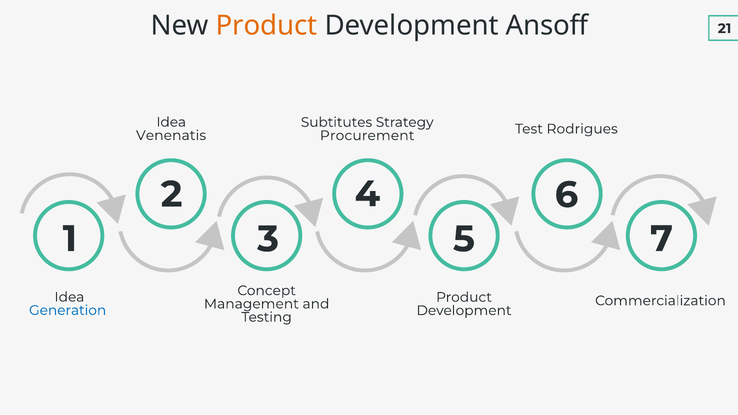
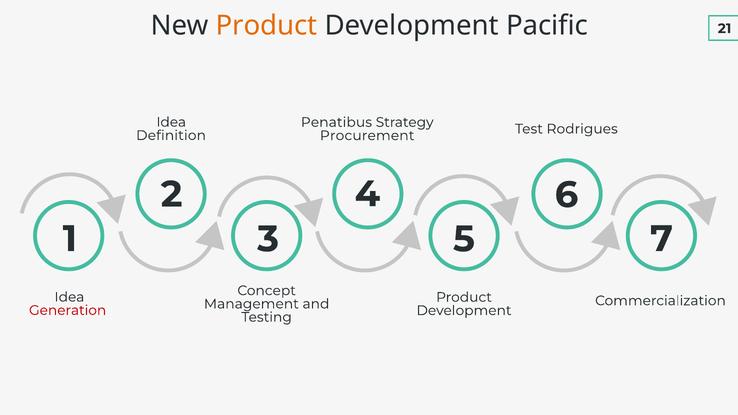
Ansoff: Ansoff -> Pacific (547, 26)
Subtitutes: Subtitutes -> Penatibus (336, 122)
Venenatis: Venenatis -> Definition (171, 135)
Generation colour: blue -> red (68, 310)
